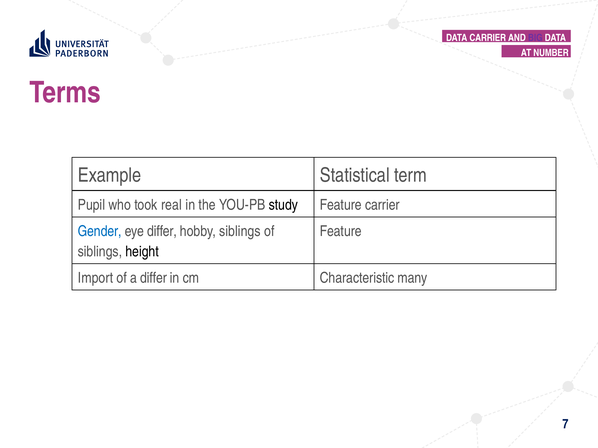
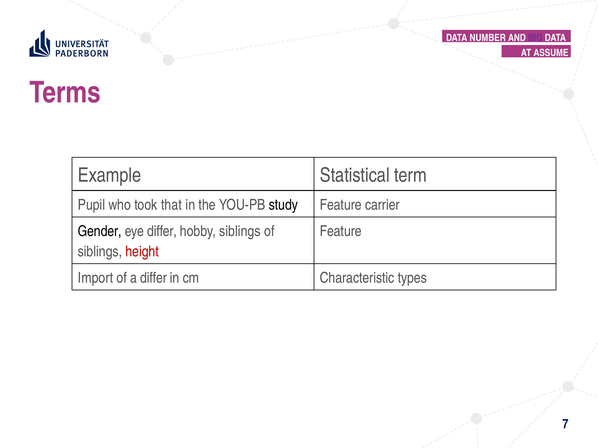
DATA CARRIER: CARRIER -> NUMBER (488, 38)
NUMBER: NUMBER -> ASSUME (551, 53)
real: real -> that (171, 205)
Gender colour: blue -> black (100, 231)
height colour: black -> red (142, 252)
many: many -> types (412, 278)
